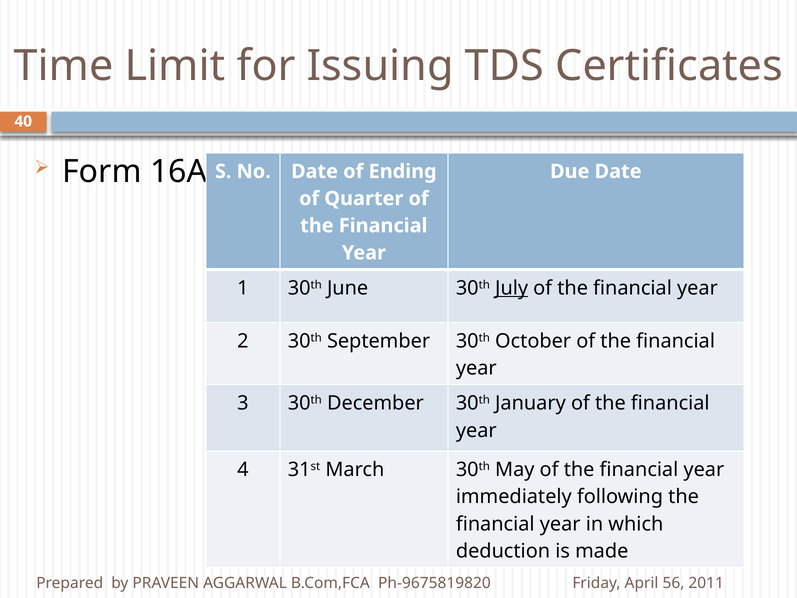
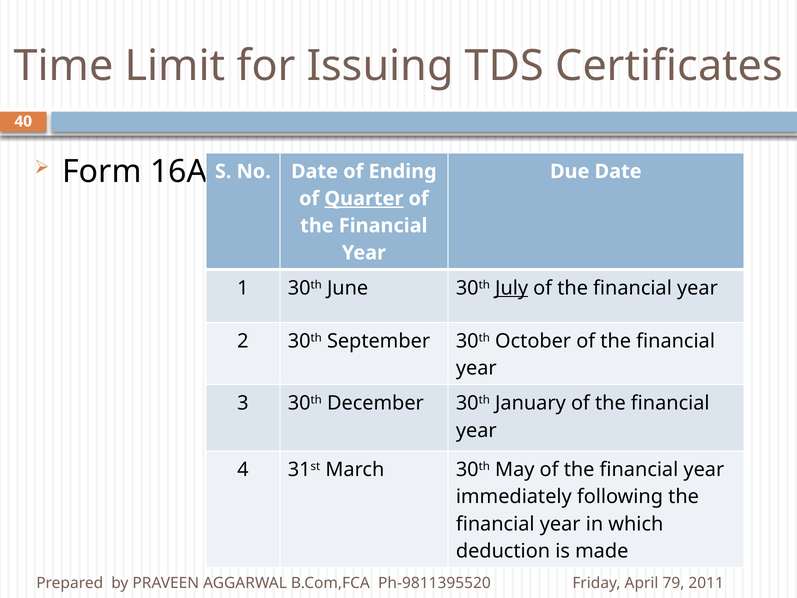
Quarter underline: none -> present (364, 199)
Ph-9675819820: Ph-9675819820 -> Ph-9811395520 (434, 583)
56: 56 -> 79 (673, 583)
